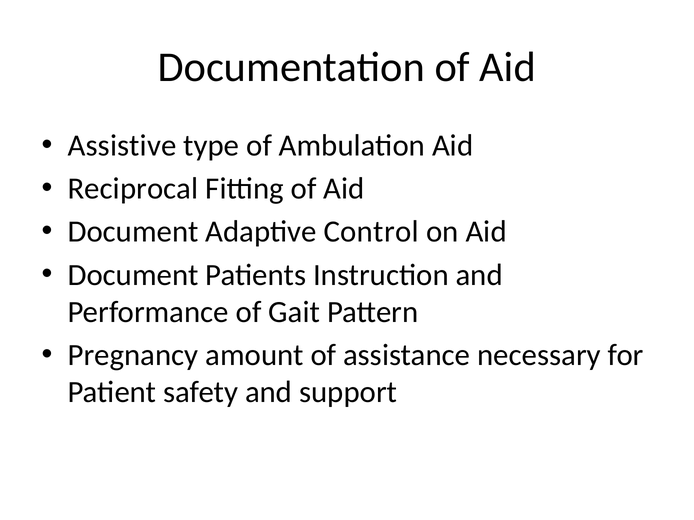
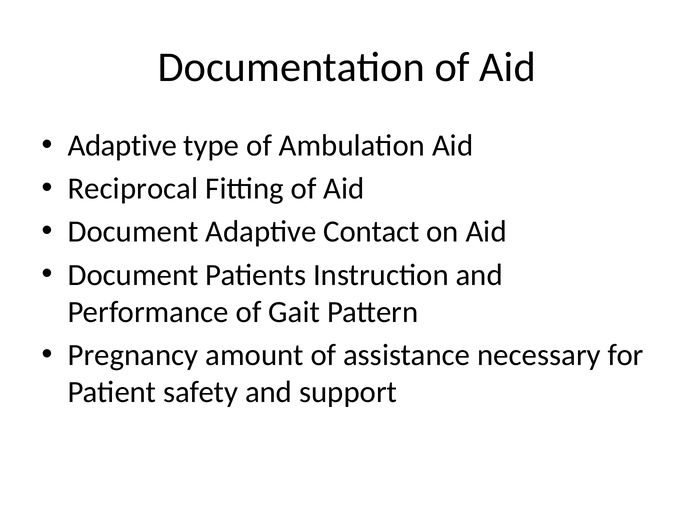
Assistive: Assistive -> Adaptive (122, 146)
Control: Control -> Contact (371, 232)
